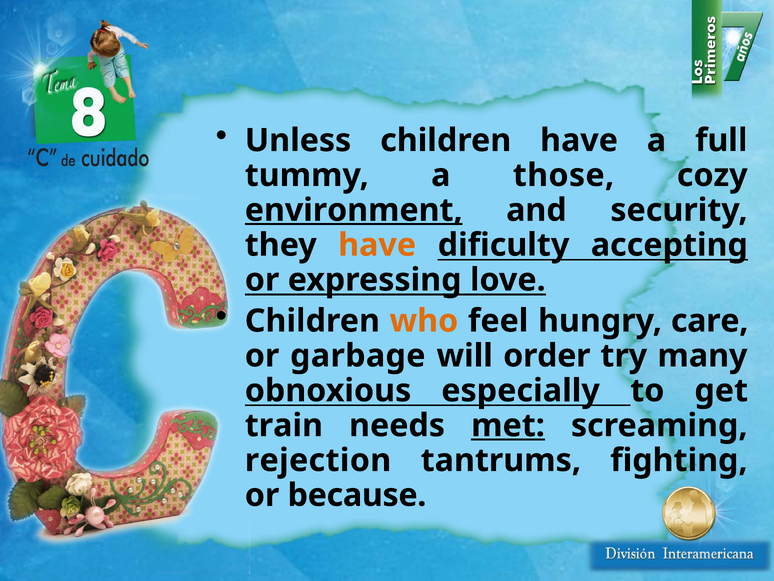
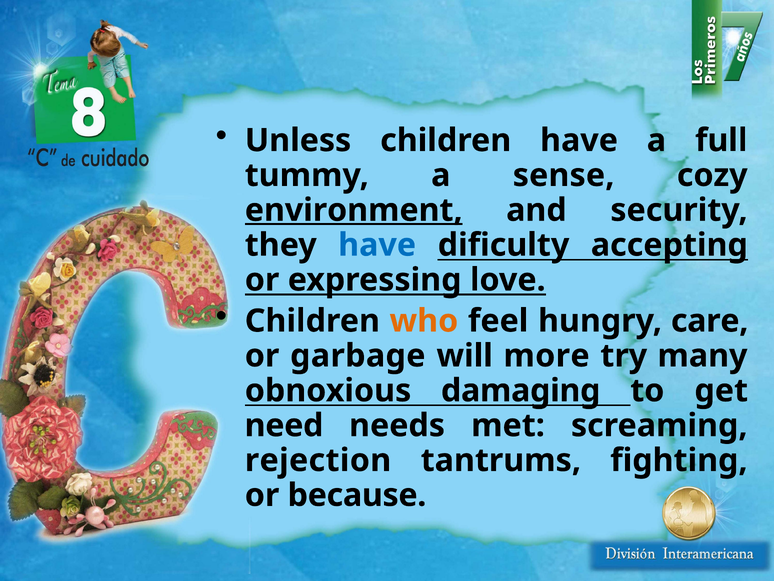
those: those -> sense (564, 175)
have colour: orange -> blue (377, 245)
order: order -> more (547, 356)
especially: especially -> damaging (521, 390)
train: train -> need (284, 425)
met underline: present -> none (508, 425)
